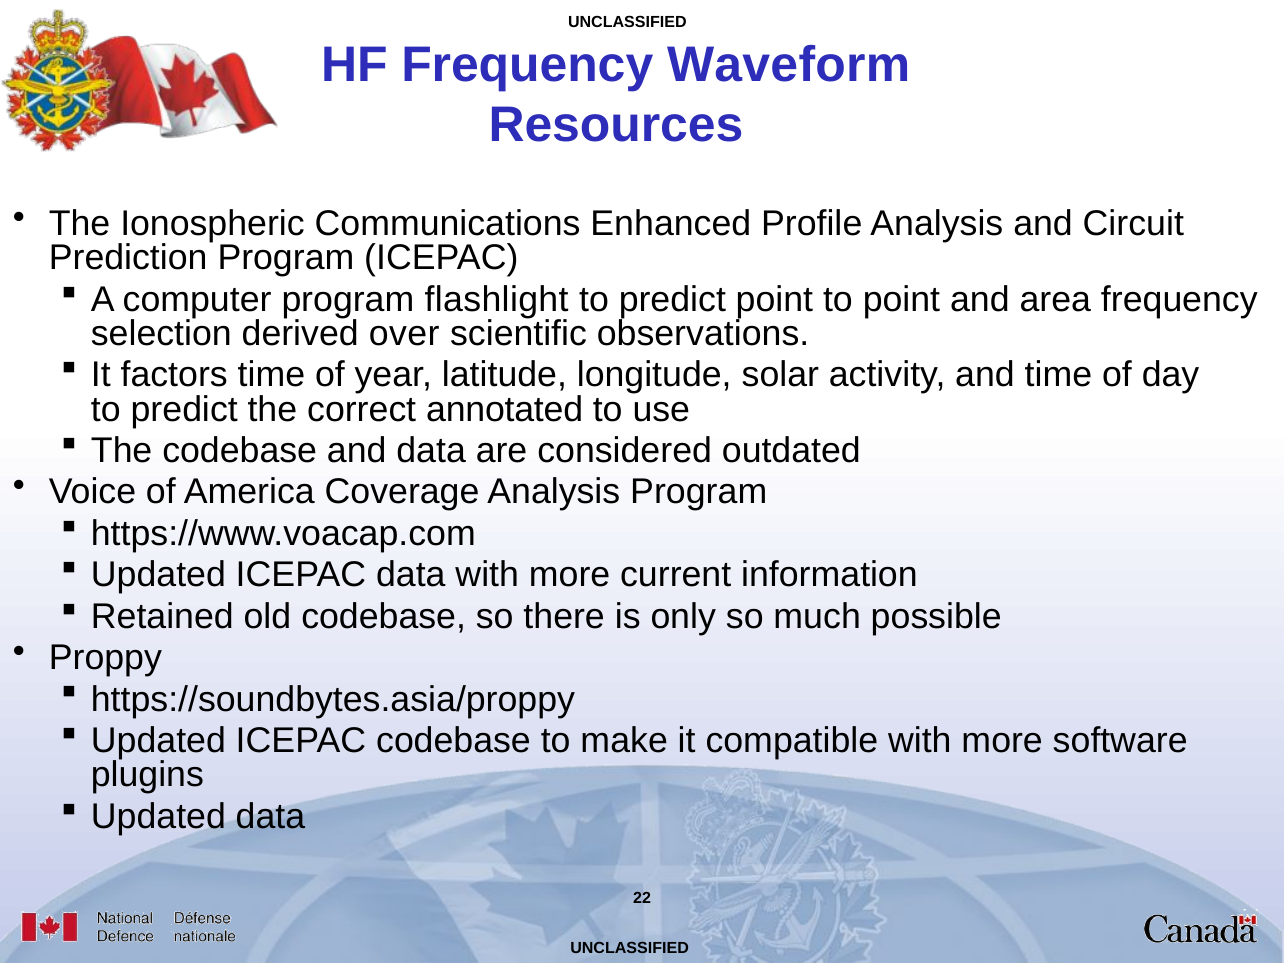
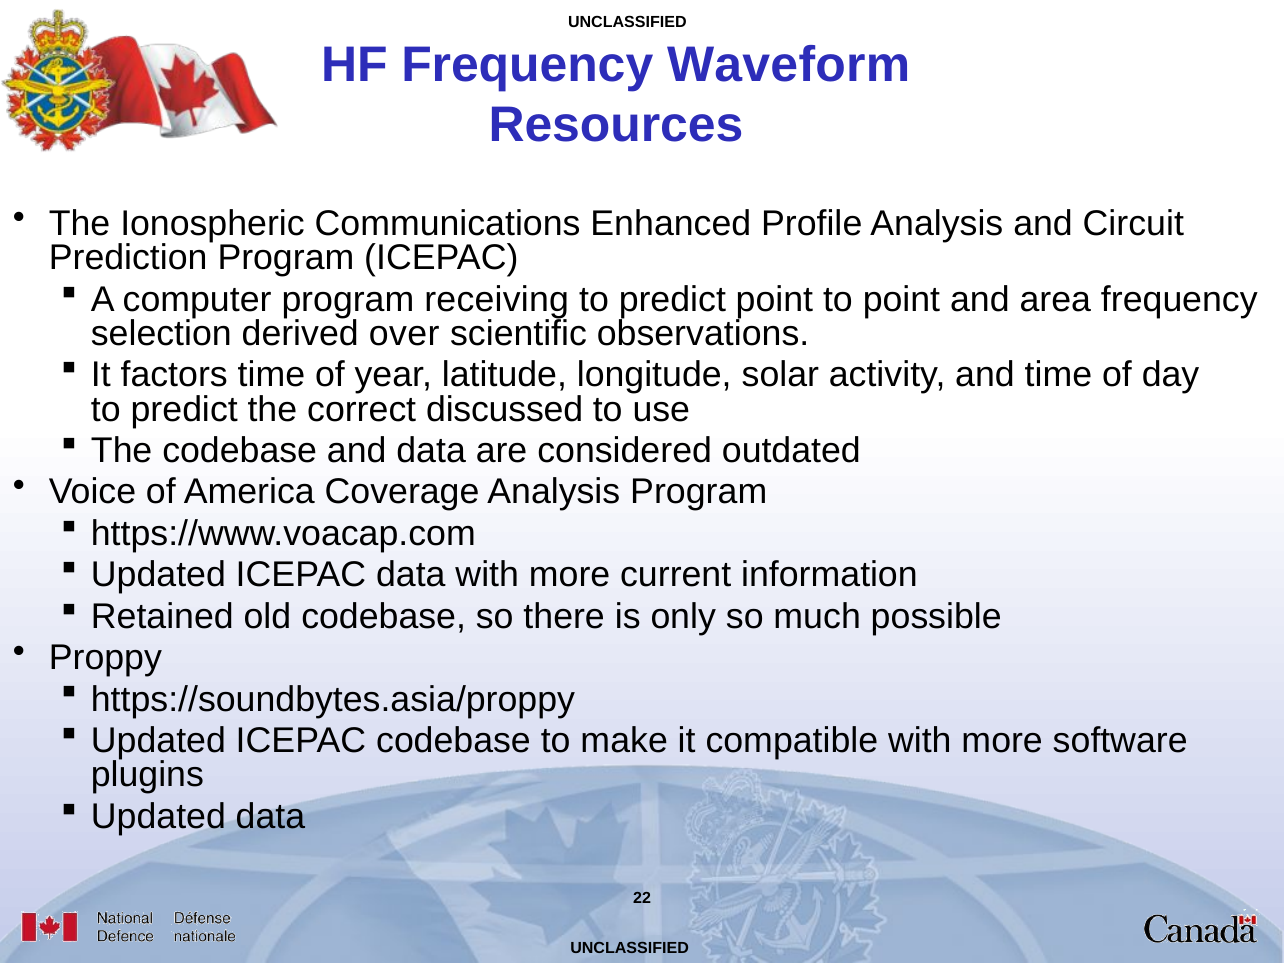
flashlight: flashlight -> receiving (497, 299)
annotated: annotated -> discussed (505, 409)
